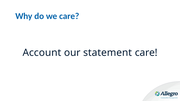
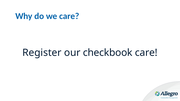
Account: Account -> Register (42, 53)
statement: statement -> checkbook (108, 53)
